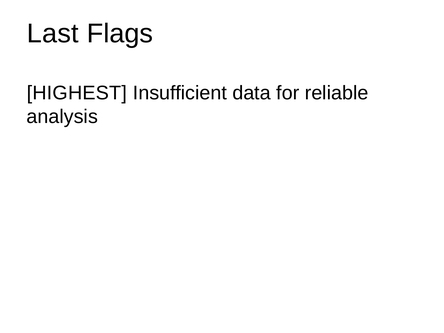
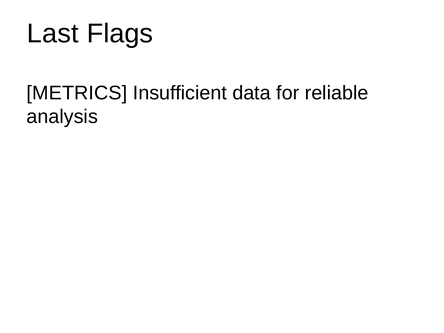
HIGHEST: HIGHEST -> METRICS (77, 93)
